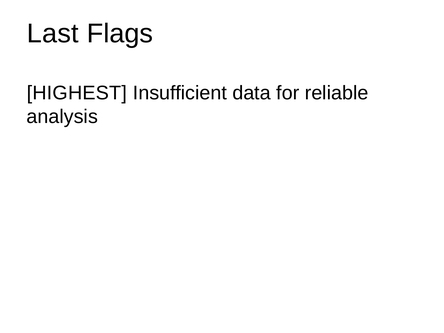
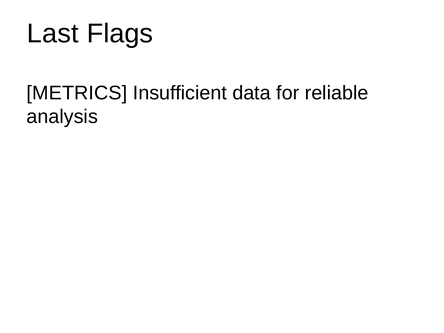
HIGHEST: HIGHEST -> METRICS (77, 93)
